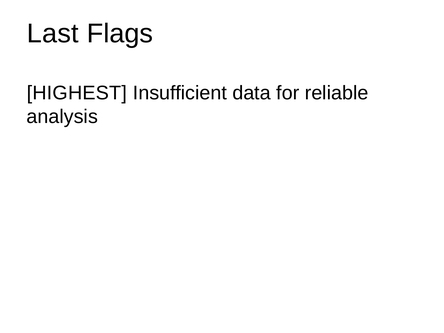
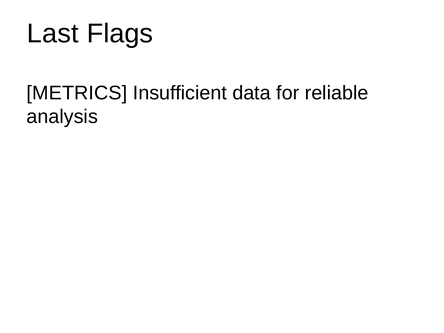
HIGHEST: HIGHEST -> METRICS (77, 93)
